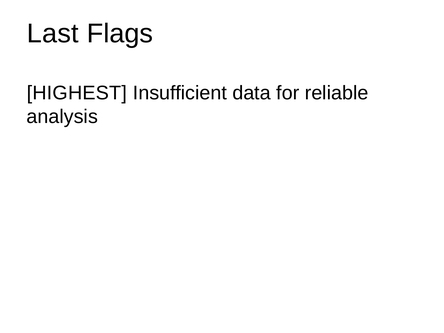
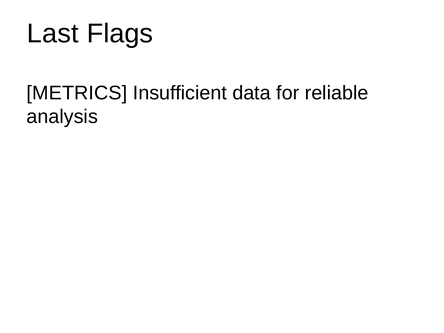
HIGHEST: HIGHEST -> METRICS (77, 93)
